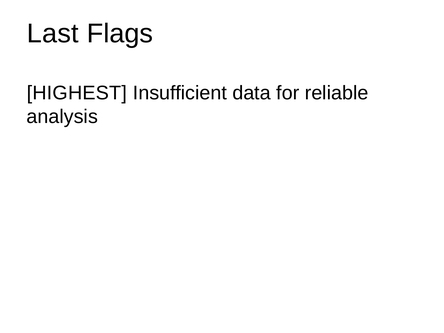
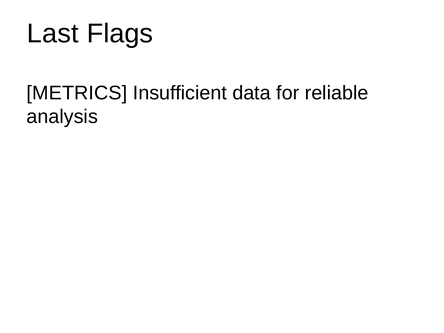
HIGHEST: HIGHEST -> METRICS (77, 93)
